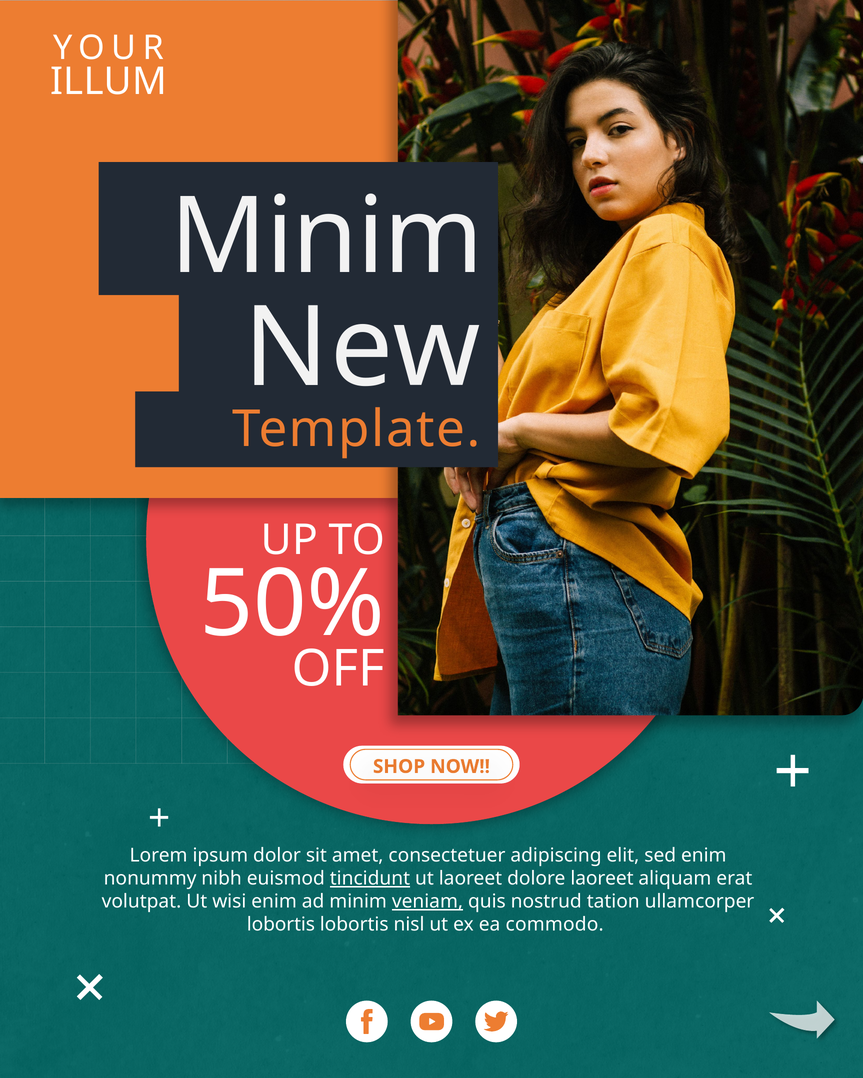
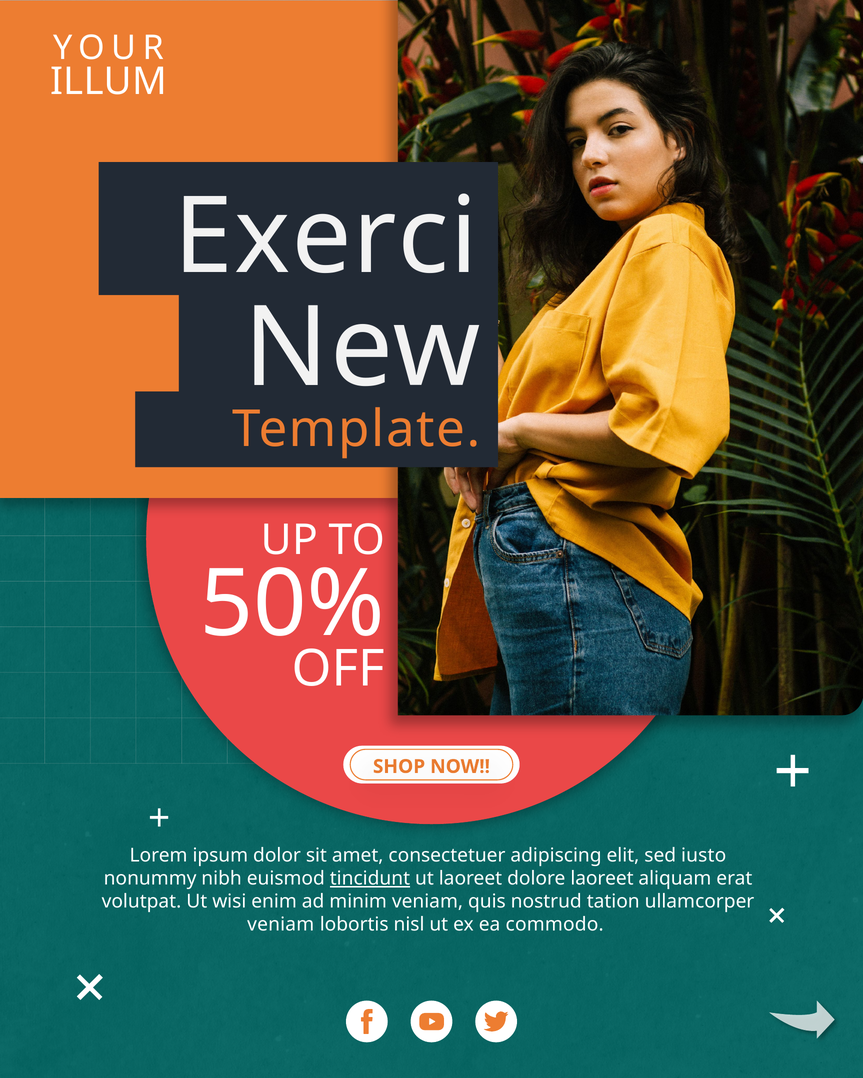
Minim: Minim -> Exerci (326, 237)
sed enim: enim -> iusto (704, 856)
veniam underline: present -> none (427, 902)
lobortis: lobortis -> veniam (281, 925)
